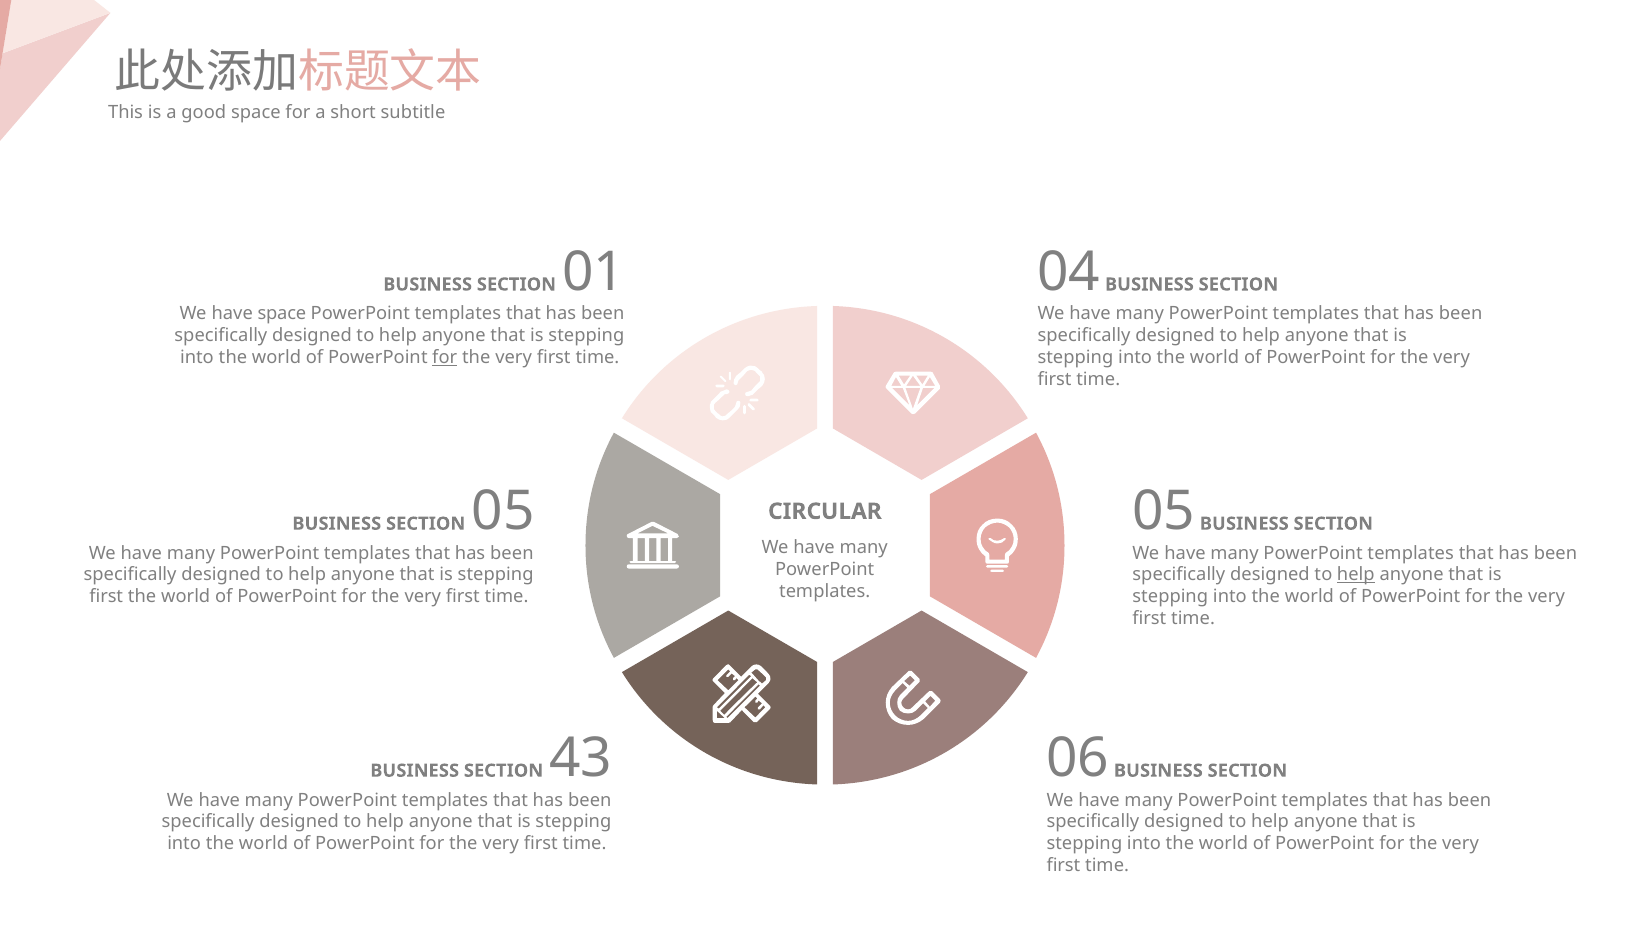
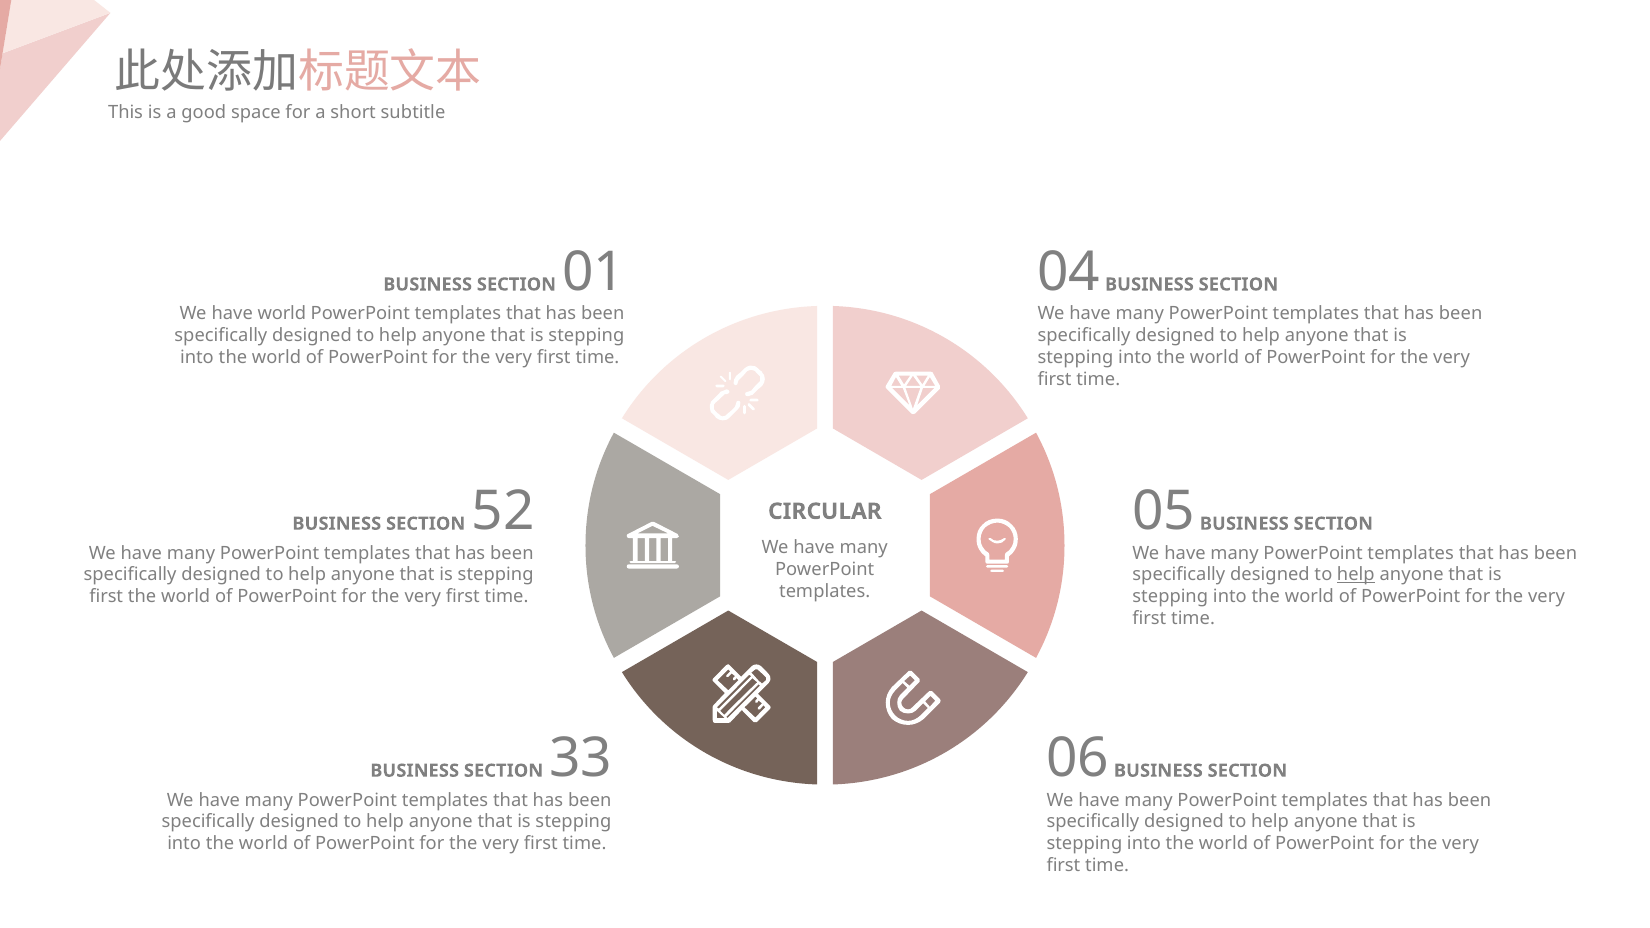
have space: space -> world (282, 314)
for underline: present -> none (445, 358)
SECTION 05: 05 -> 52 (503, 512)
43: 43 -> 33 (581, 759)
